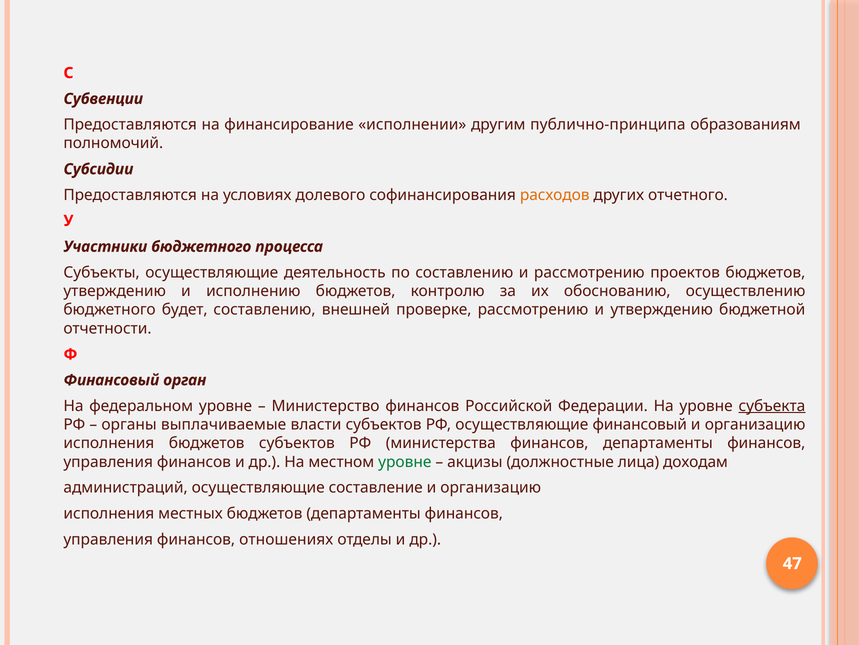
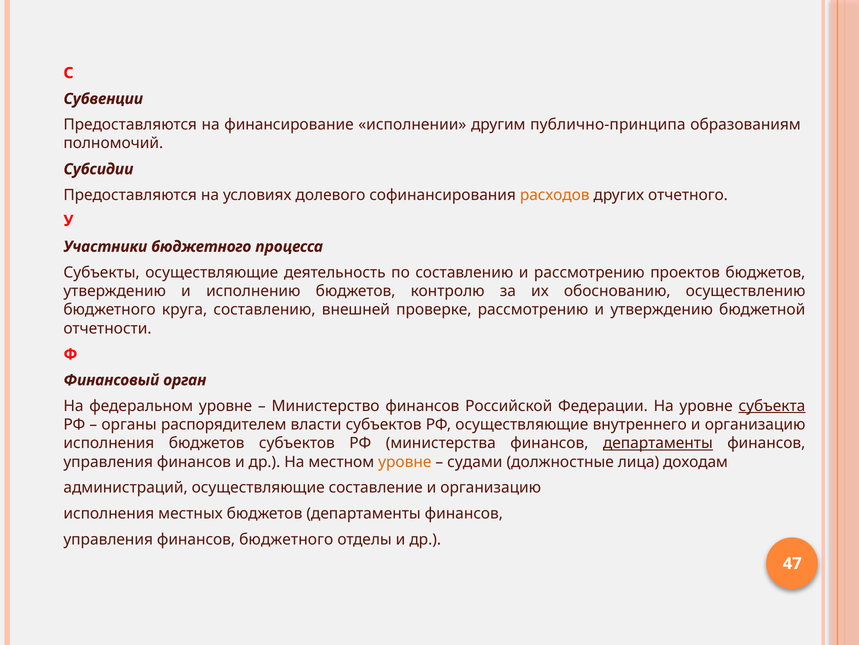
будет: будет -> круга (185, 309)
выплачиваемые: выплачиваемые -> распорядителем (224, 424)
осуществляющие финансовый: финансовый -> внутреннего (640, 424)
департаменты underline: none -> present (658, 443)
уровне colour: green -> orange (405, 461)
акцизы: акцизы -> судами (475, 461)
финансов отношениях: отношениях -> бюджетного (286, 539)
